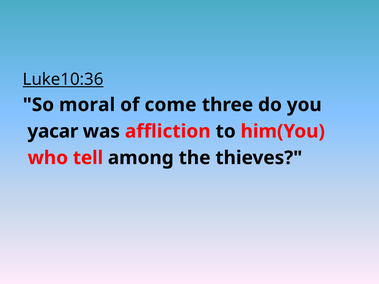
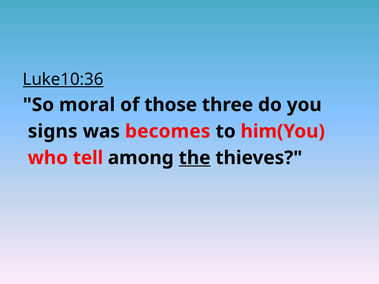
come: come -> those (171, 105)
yacar: yacar -> signs (53, 131)
affliction: affliction -> becomes (168, 131)
the underline: none -> present (195, 158)
